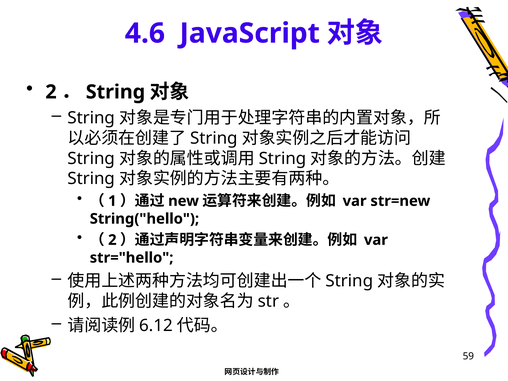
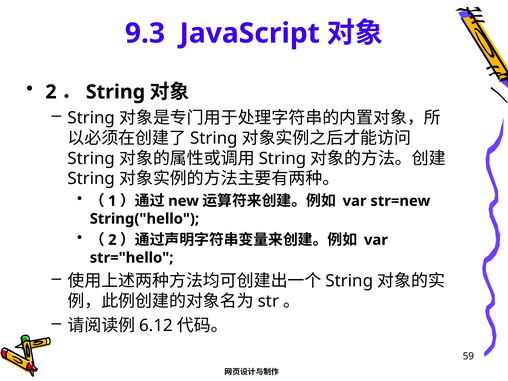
4.6: 4.6 -> 9.3 (145, 33)
